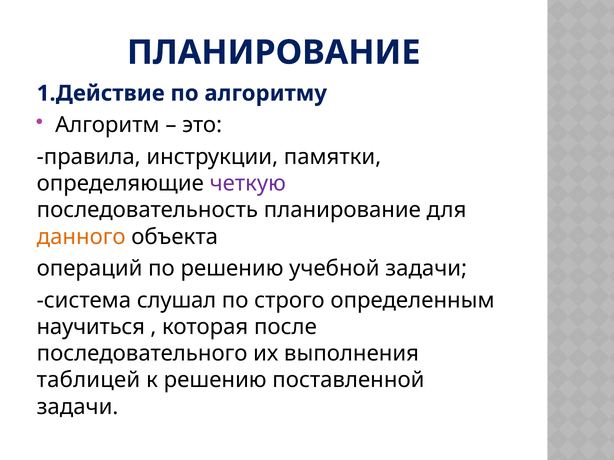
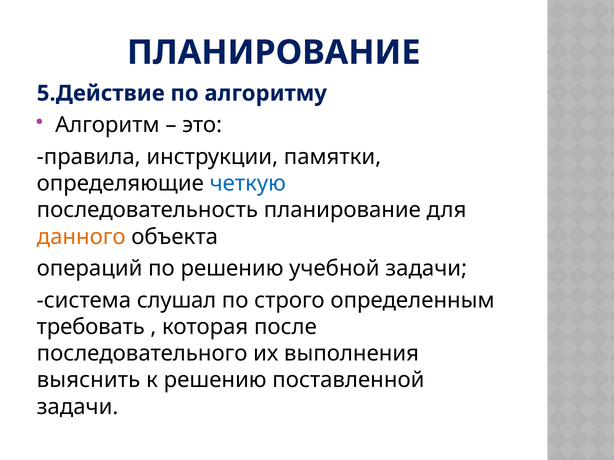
1.Действие: 1.Действие -> 5.Действие (101, 93)
четкую colour: purple -> blue (248, 184)
научиться: научиться -> требовать (91, 327)
таблицей: таблицей -> выяснить (89, 381)
